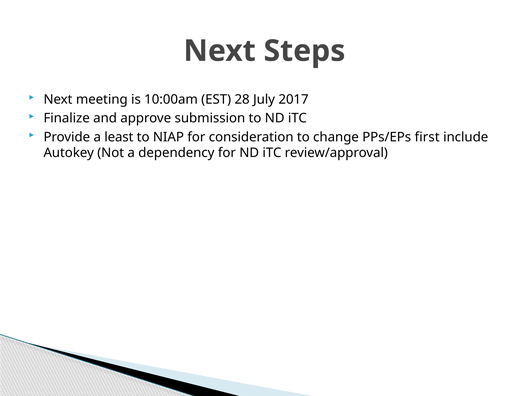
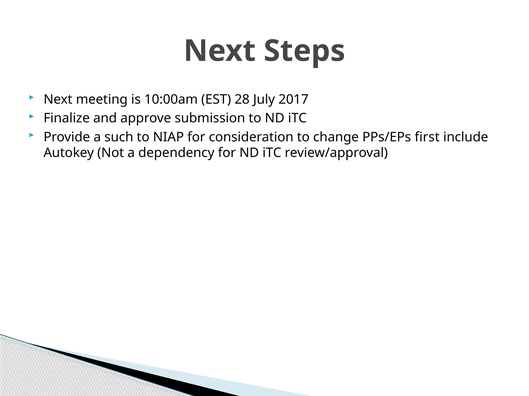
least: least -> such (119, 137)
